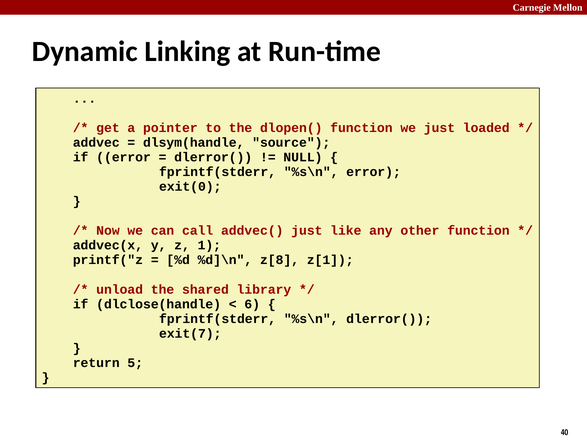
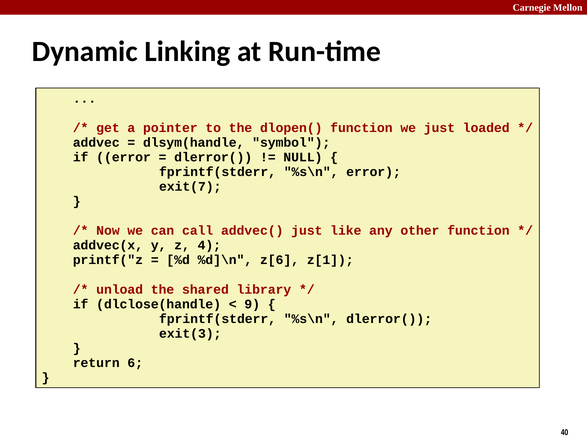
source: source -> symbol (291, 143)
exit(0: exit(0 -> exit(7 (190, 187)
1: 1 -> 4 (209, 245)
z[8: z[8 -> z[6 (280, 260)
6: 6 -> 9 (252, 304)
exit(7: exit(7 -> exit(3 (190, 334)
5: 5 -> 6 (135, 363)
